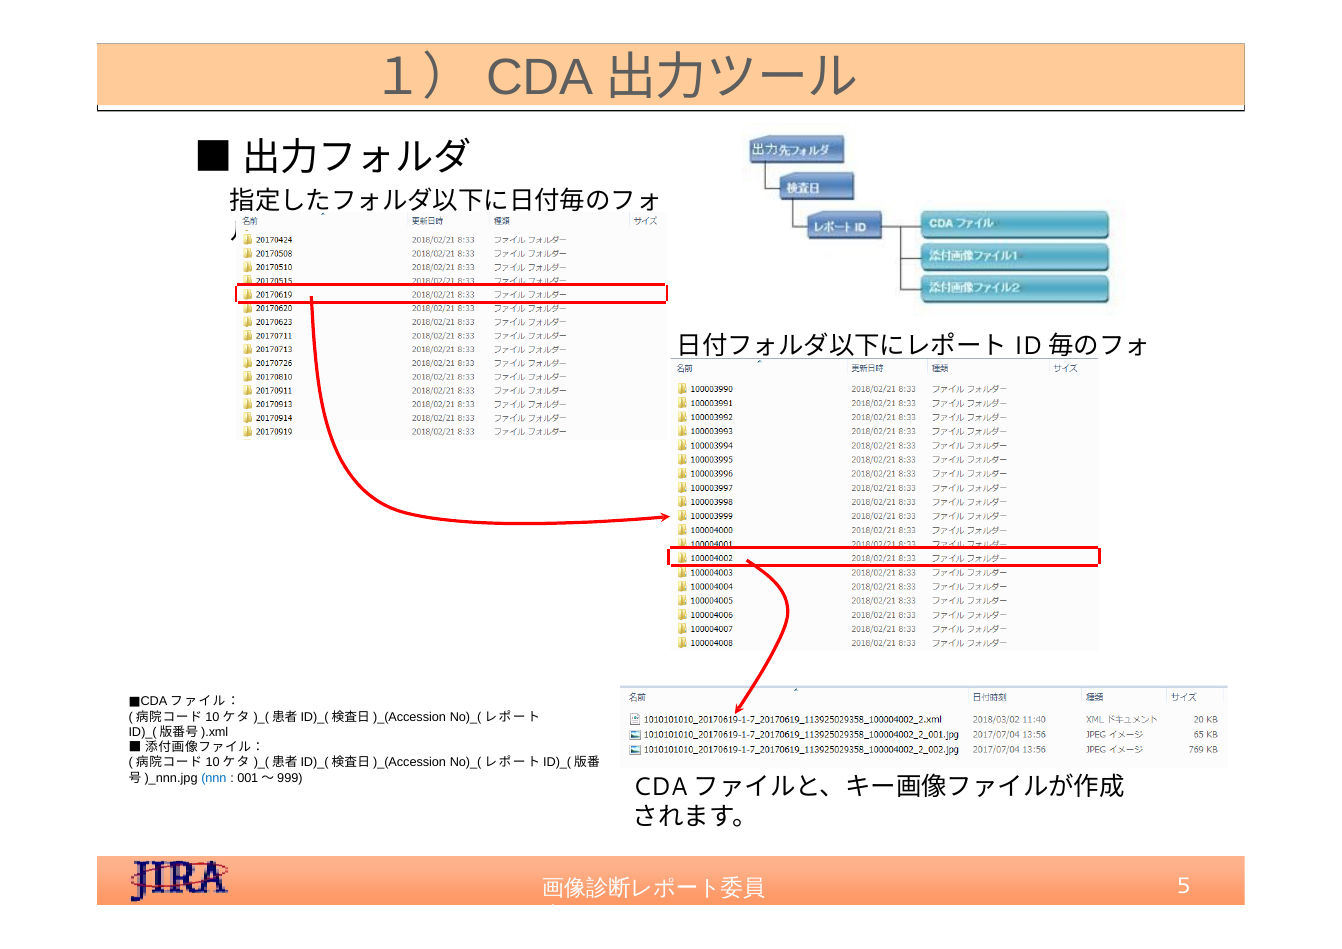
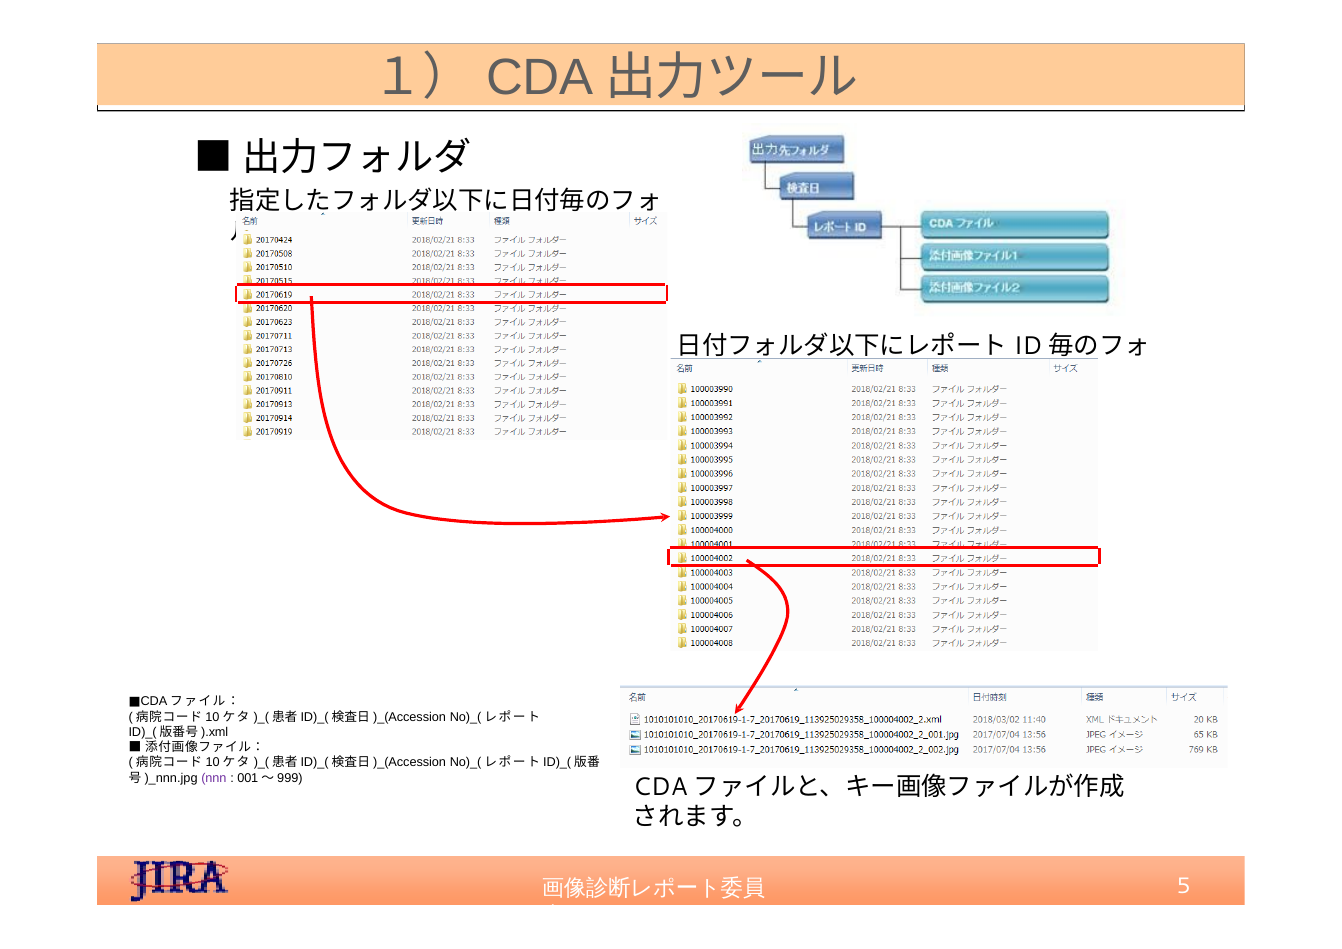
nnn colour: blue -> purple (214, 778)
